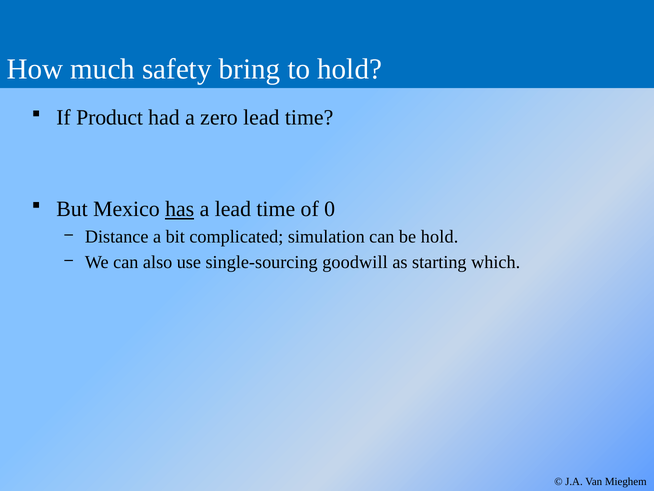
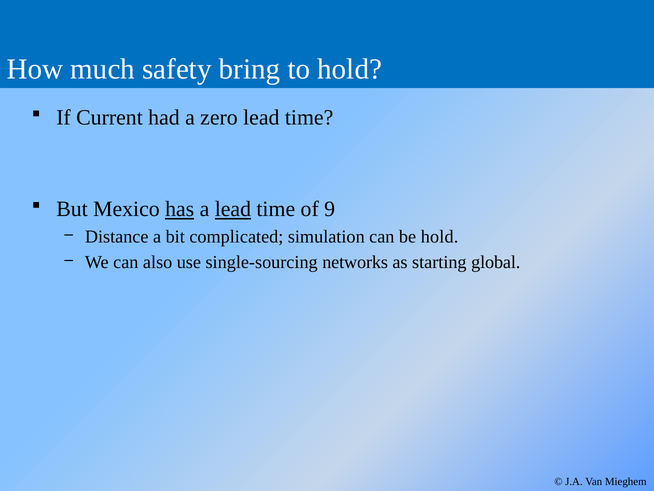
Product: Product -> Current (110, 118)
lead underline: none -> present (233, 209)
0: 0 -> 9 (330, 209)
goodwill: goodwill -> networks (355, 262)
which: which -> global (496, 262)
